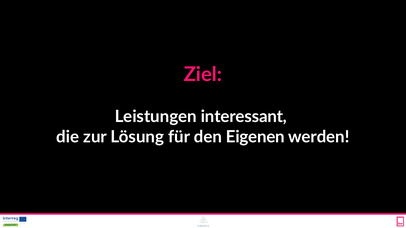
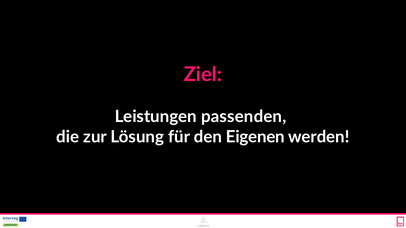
interessant: interessant -> passenden (244, 117)
